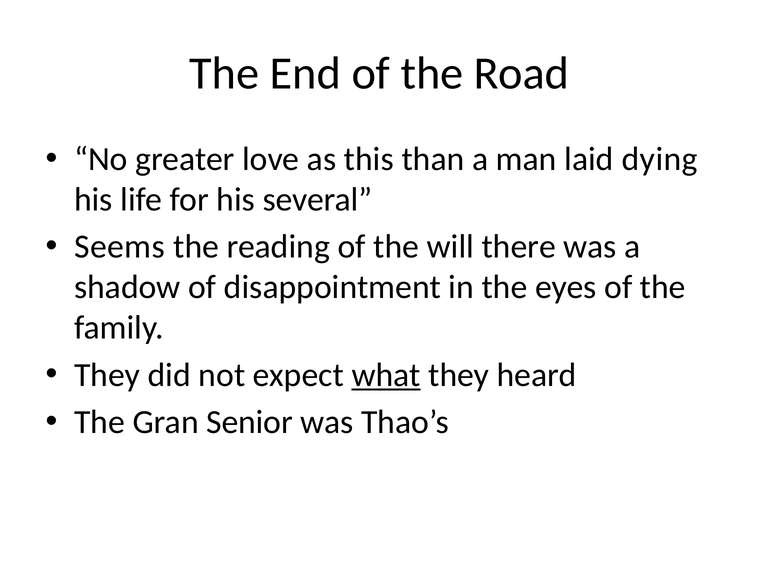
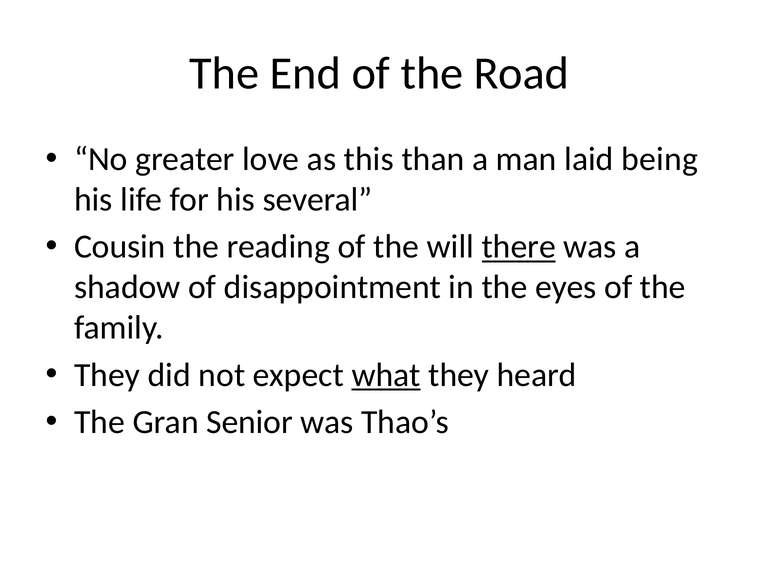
dying: dying -> being (660, 159)
Seems: Seems -> Cousin (120, 247)
there underline: none -> present (519, 247)
